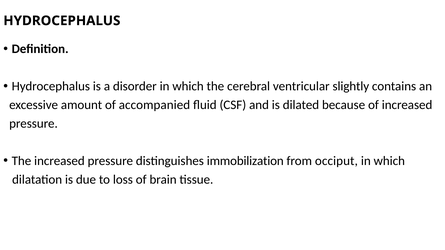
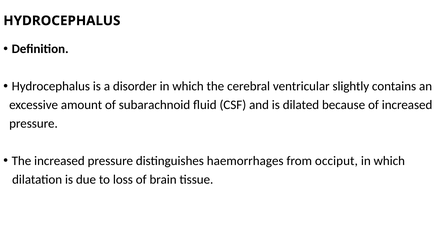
accompanied: accompanied -> subarachnoid (154, 105)
immobilization: immobilization -> haemorrhages (245, 161)
